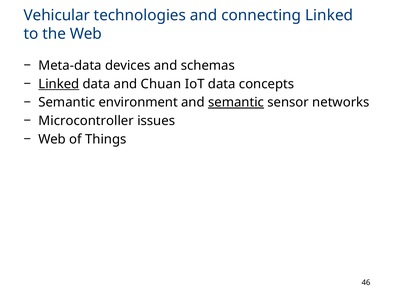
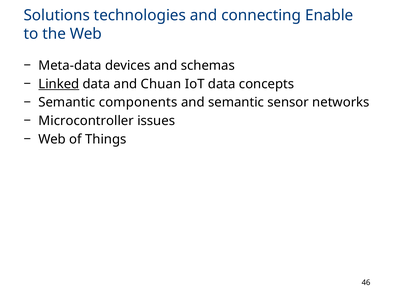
Vehicular: Vehicular -> Solutions (57, 15)
connecting Linked: Linked -> Enable (329, 15)
environment: environment -> components (138, 102)
semantic underline: present -> none (236, 102)
